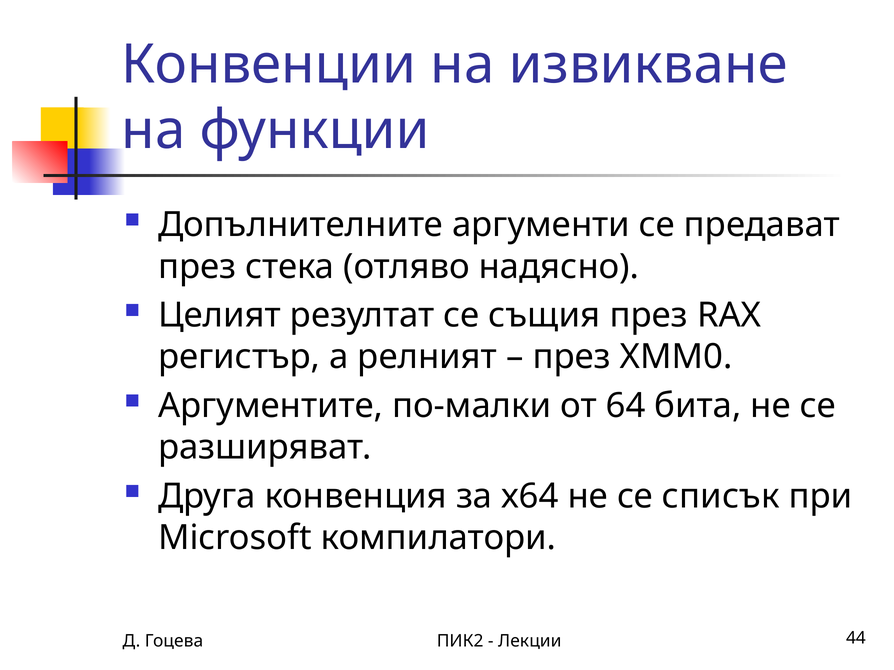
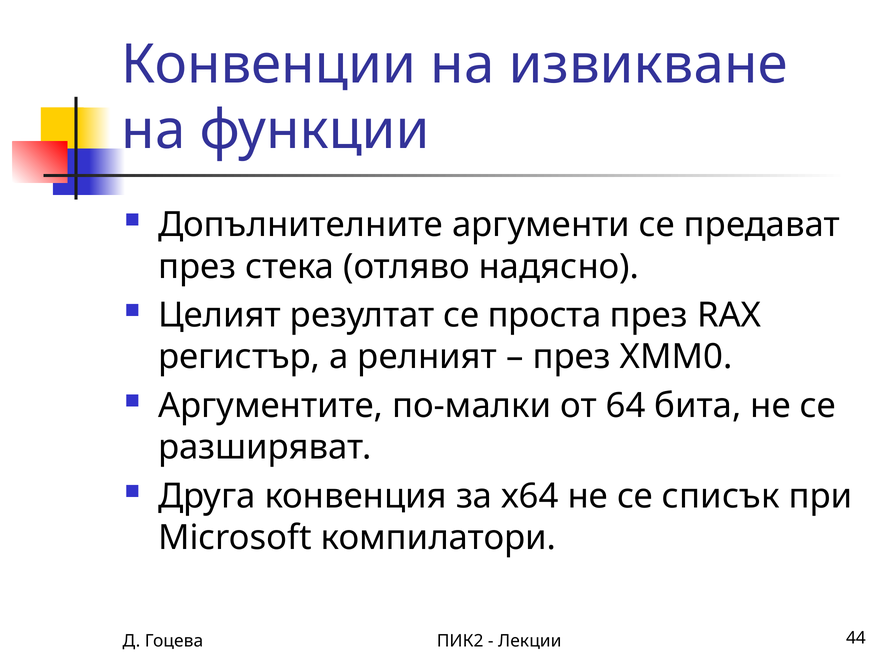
същия: същия -> проста (545, 316)
